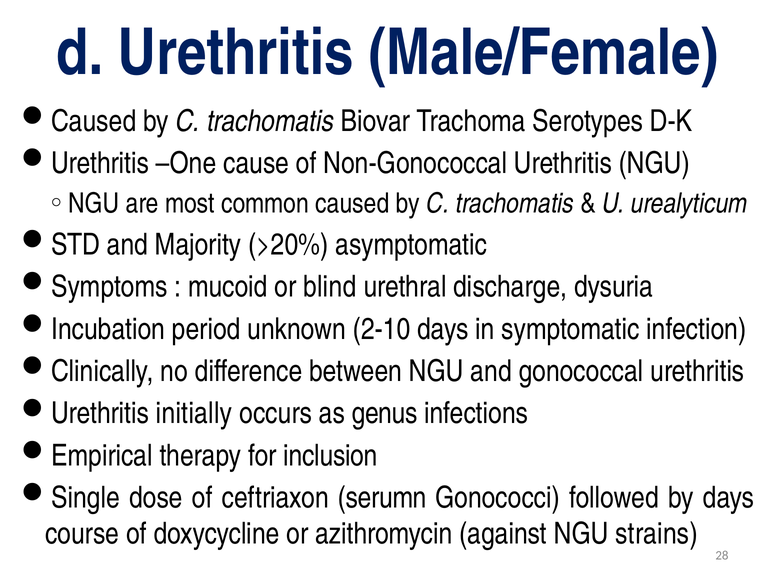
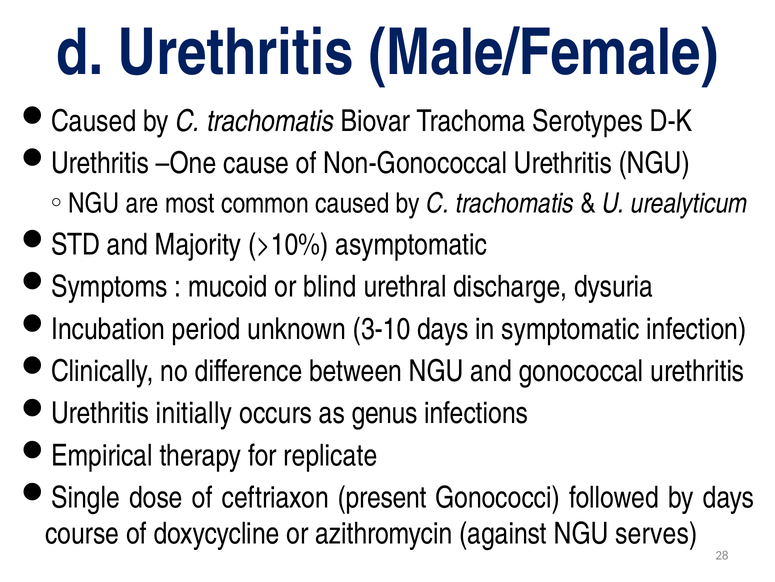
>20%: >20% -> >10% (288, 244)
2-10: 2-10 -> 3-10 (382, 329)
inclusion: inclusion -> replicate (330, 455)
serumn: serumn -> present (382, 497)
strains: strains -> serves (657, 533)
